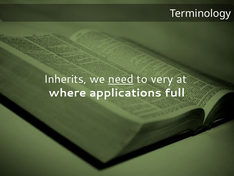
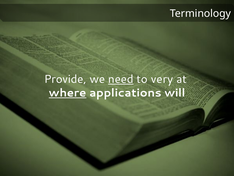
Inherits: Inherits -> Provide (65, 79)
where underline: none -> present (68, 93)
full: full -> will (175, 93)
